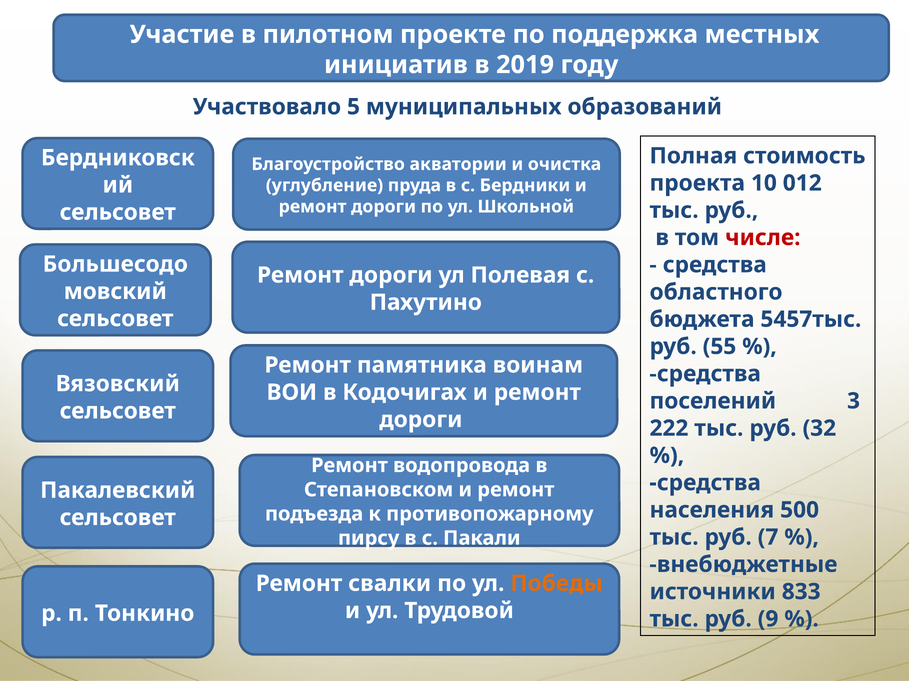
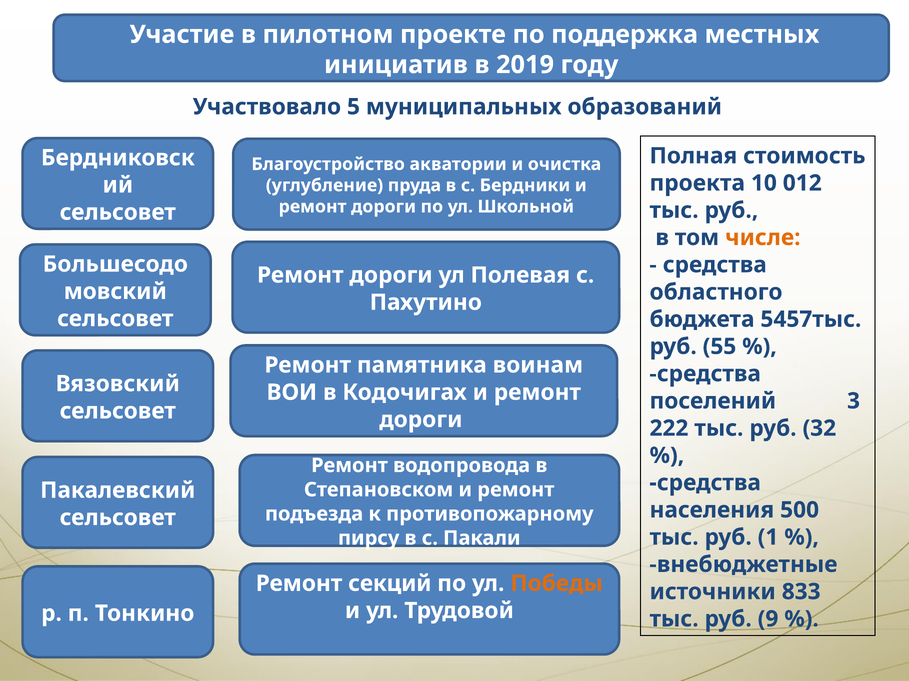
числе colour: red -> orange (763, 238)
7: 7 -> 1 (768, 538)
свалки: свалки -> секций (390, 584)
